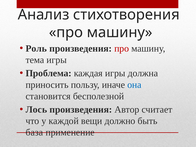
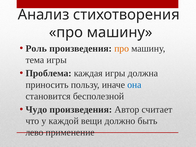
про colour: red -> orange (122, 48)
Лось: Лось -> Чудо (36, 110)
база: база -> лево (34, 132)
